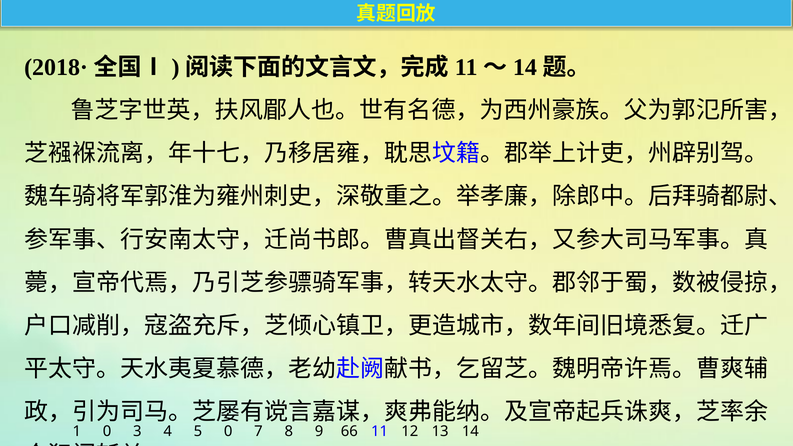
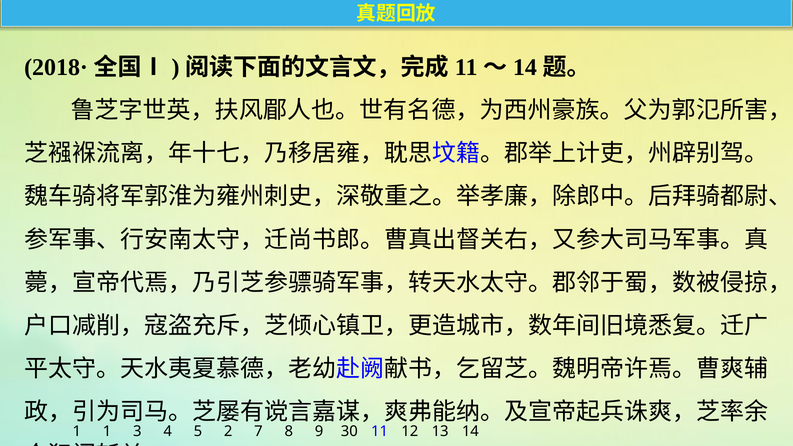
1 0: 0 -> 1 (107, 432)
5 0: 0 -> 2 (228, 432)
66: 66 -> 30 (349, 432)
